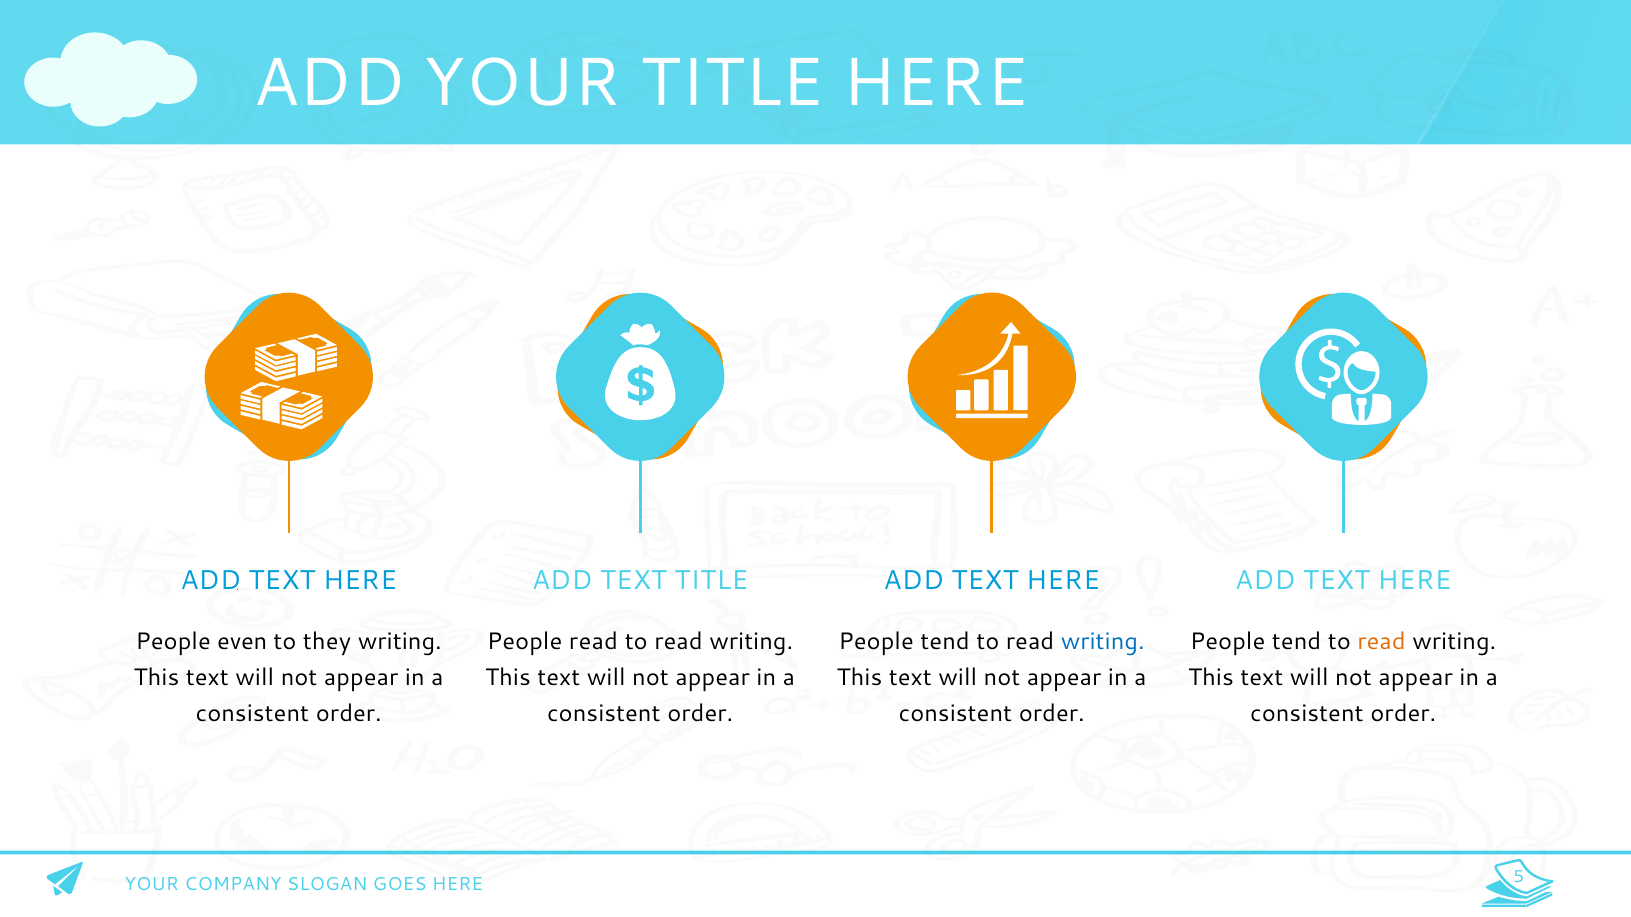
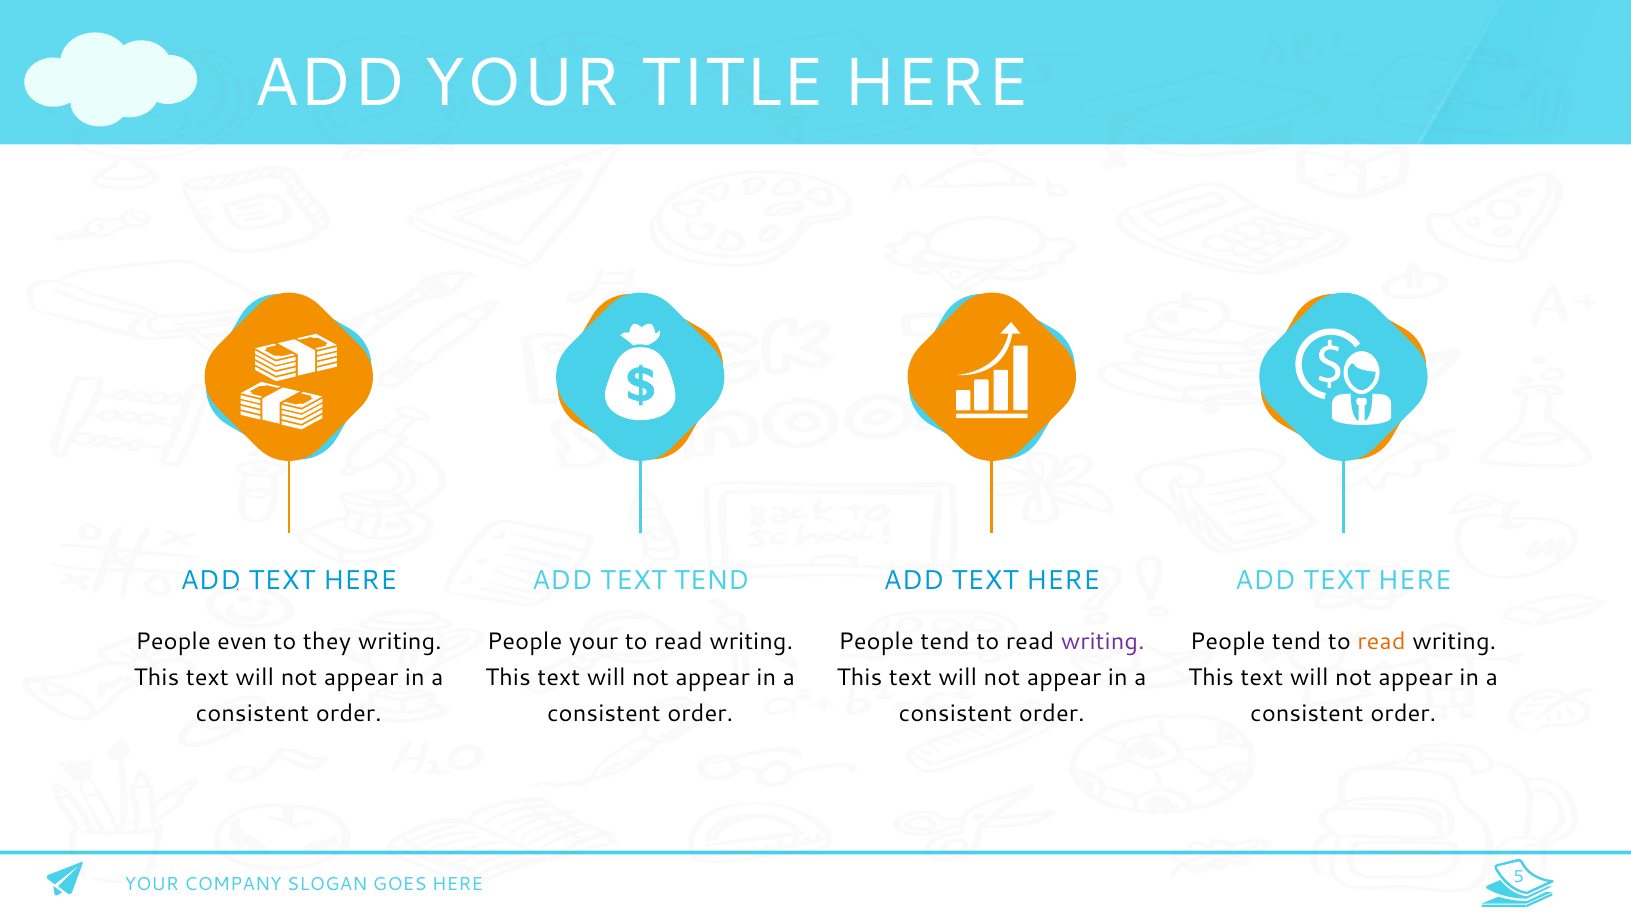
TEXT TITLE: TITLE -> TEND (712, 581)
People read: read -> your (594, 642)
writing colour: blue -> purple (1103, 642)
